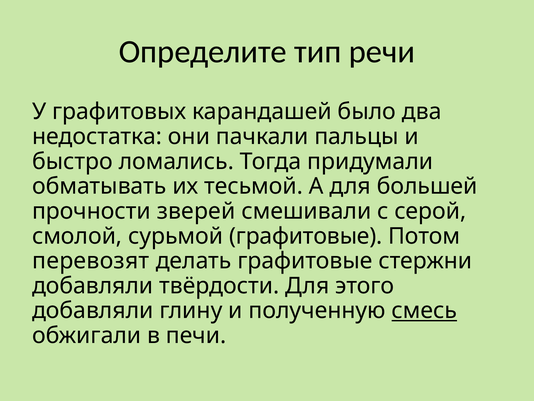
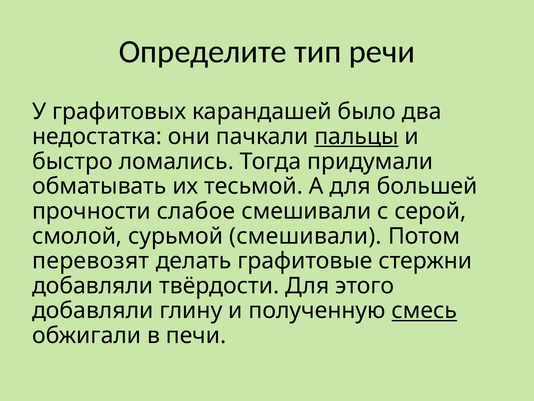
пальцы underline: none -> present (356, 136)
зверей: зверей -> слабое (196, 211)
сурьмой графитовые: графитовые -> смешивали (306, 236)
